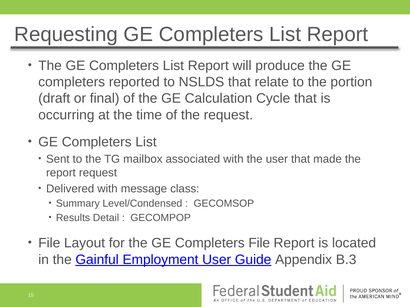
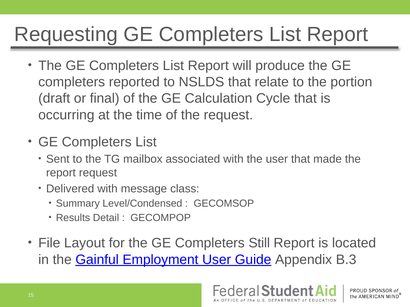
Completers File: File -> Still (259, 244)
